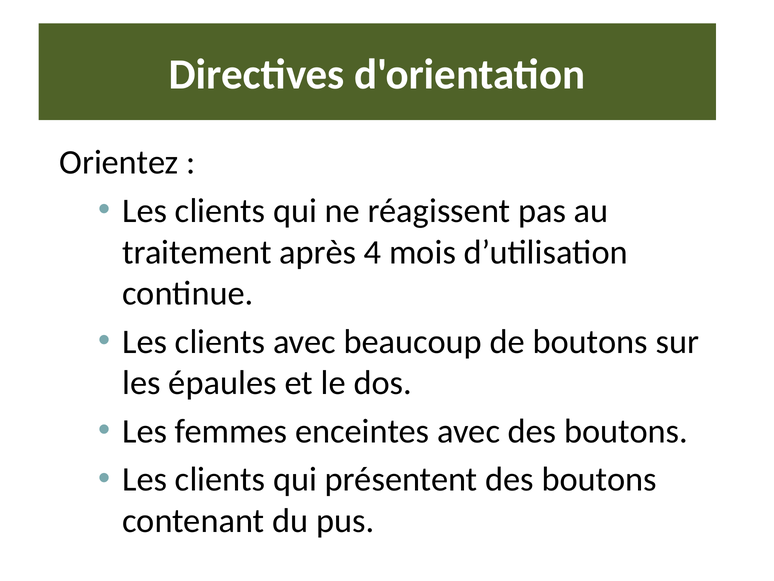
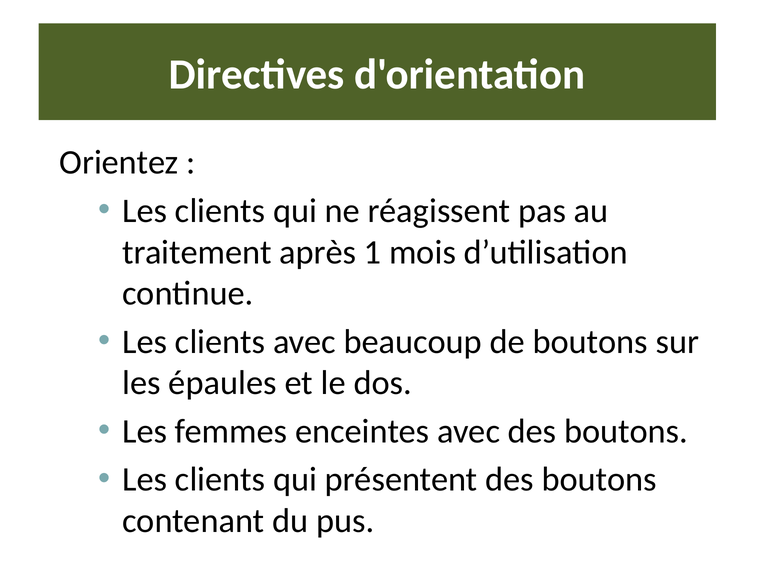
4: 4 -> 1 (372, 252)
